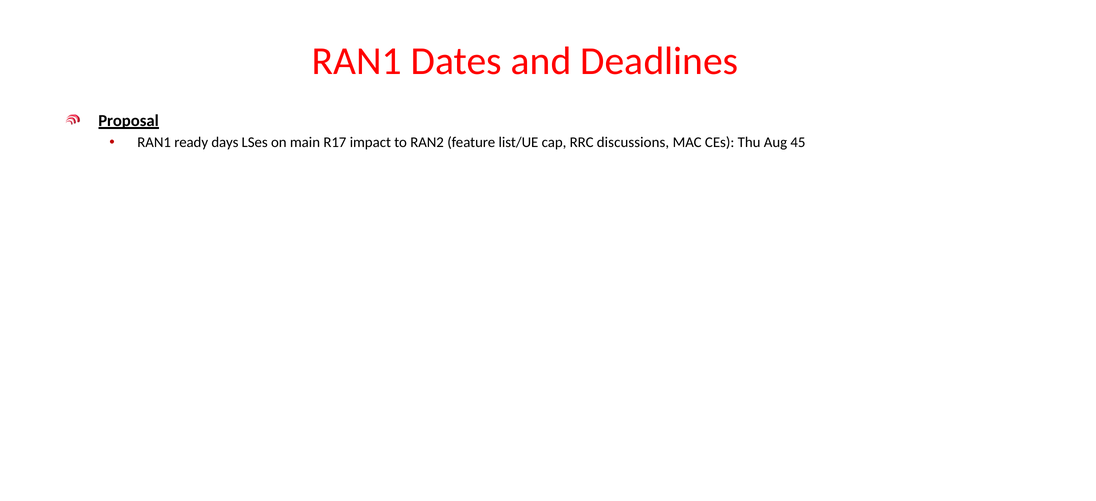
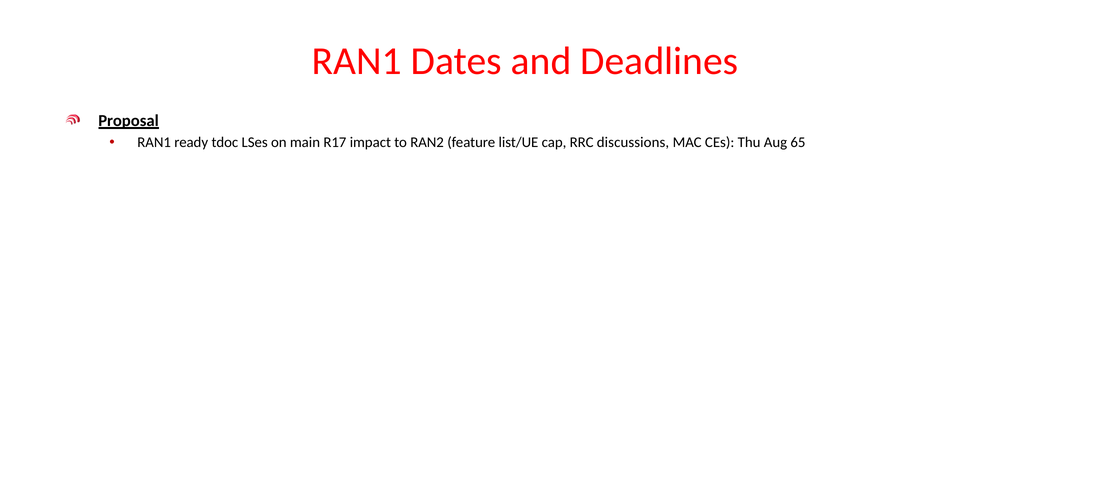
days: days -> tdoc (225, 143)
45: 45 -> 65 (798, 143)
